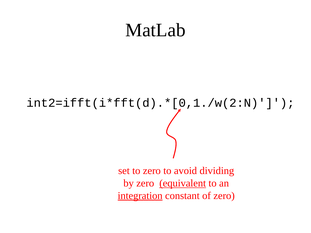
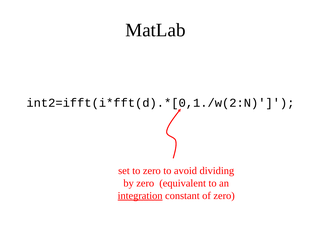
equivalent underline: present -> none (183, 183)
